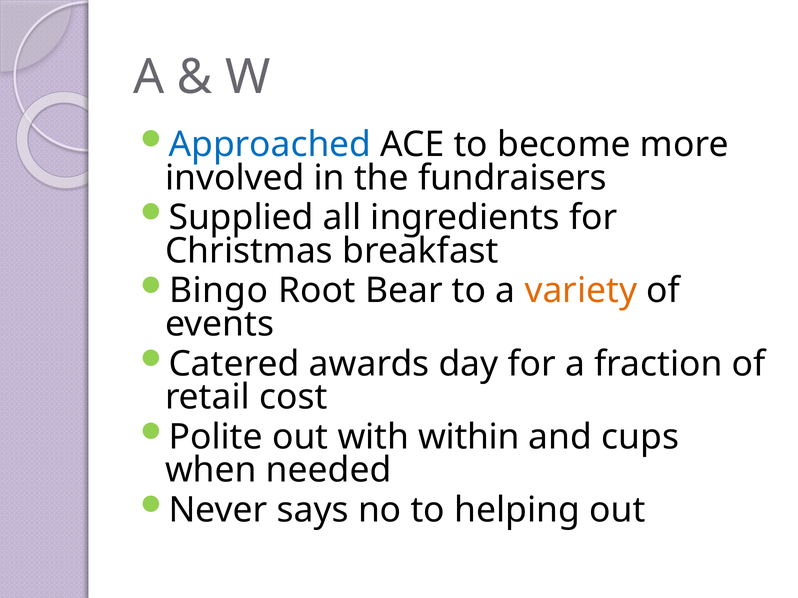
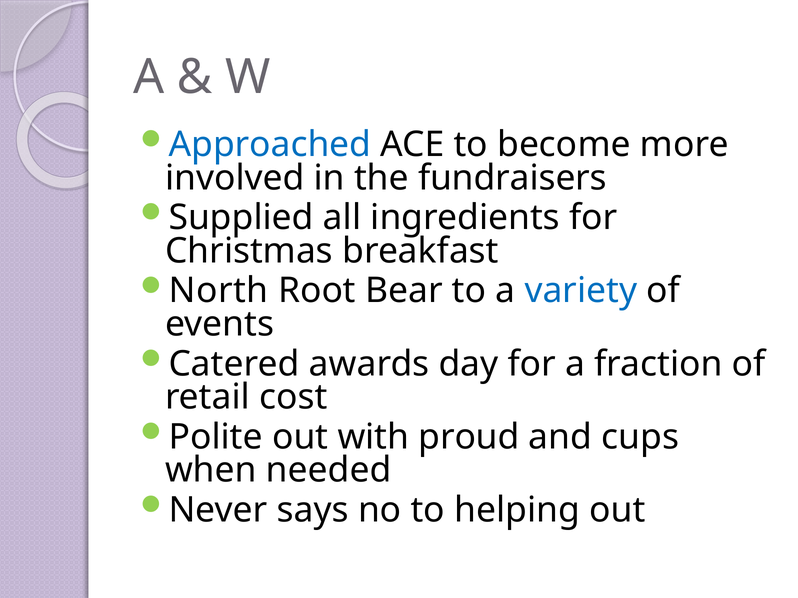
Bingo: Bingo -> North (219, 291)
variety colour: orange -> blue (581, 291)
within: within -> proud (469, 437)
